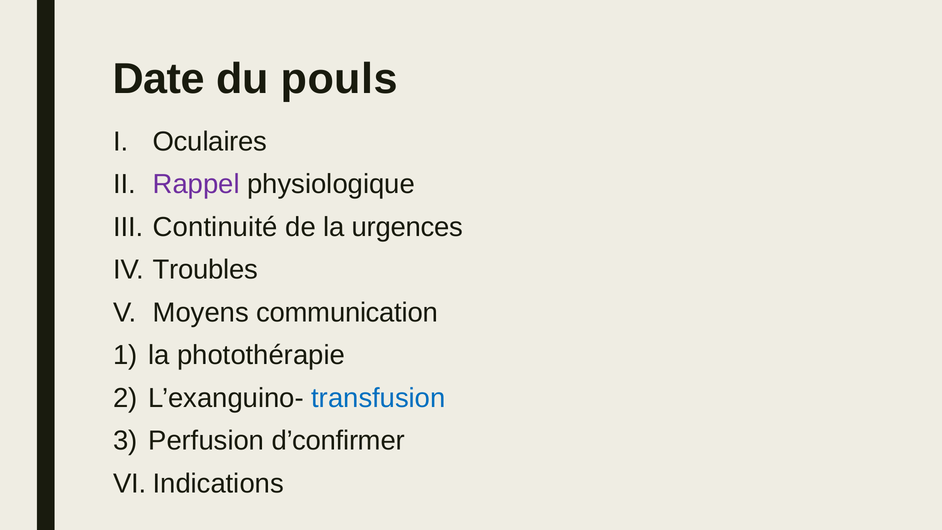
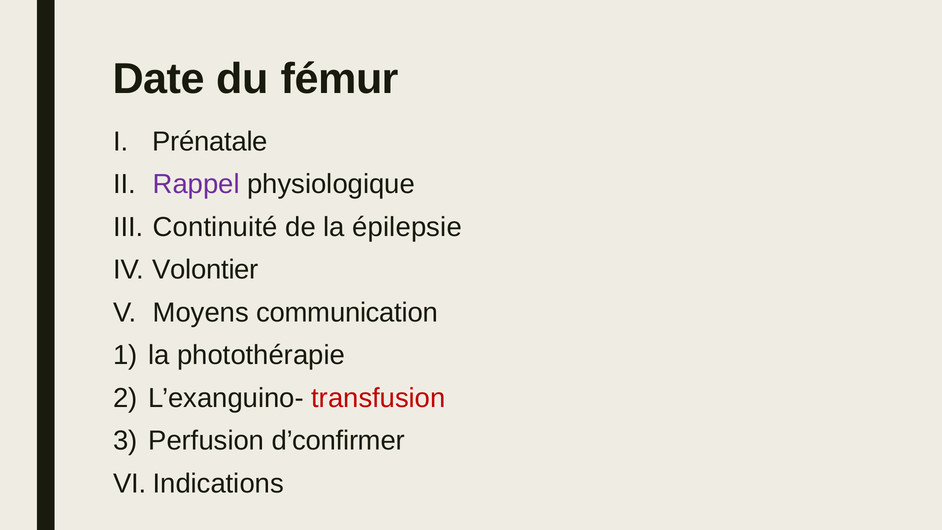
pouls: pouls -> fémur (340, 79)
Oculaires: Oculaires -> Prénatale (210, 142)
urgences: urgences -> épilepsie (407, 227)
Troubles: Troubles -> Volontier (205, 270)
transfusion colour: blue -> red (378, 398)
